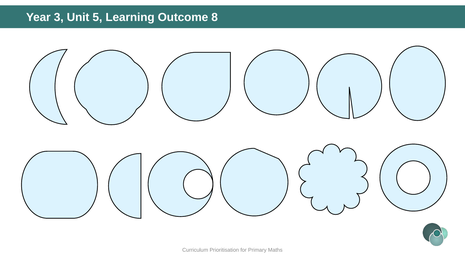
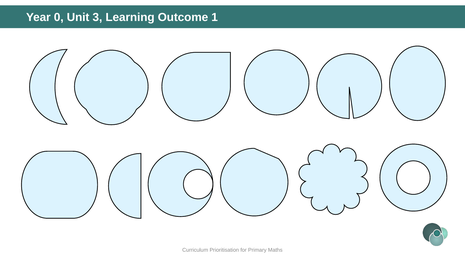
3: 3 -> 0 (59, 17)
5: 5 -> 3 (97, 17)
8: 8 -> 1 (215, 17)
